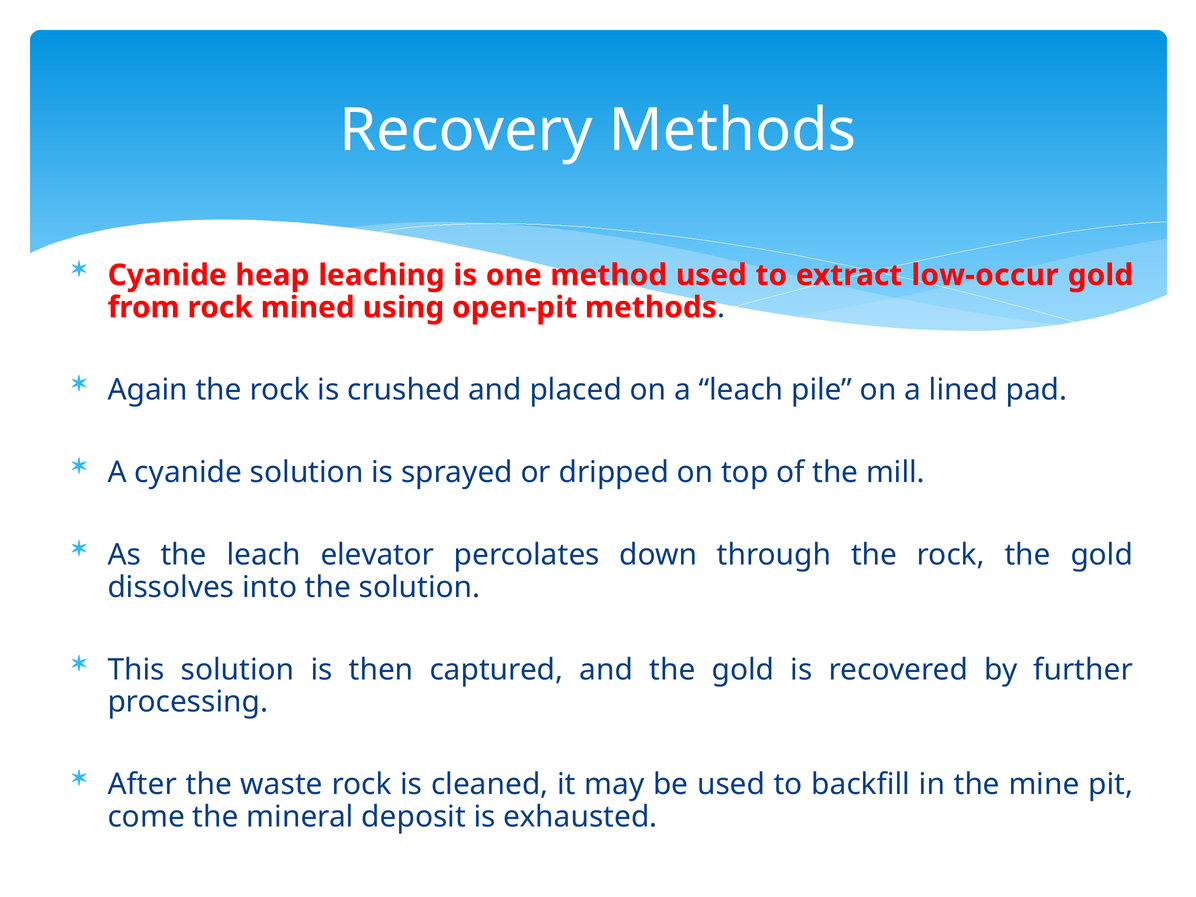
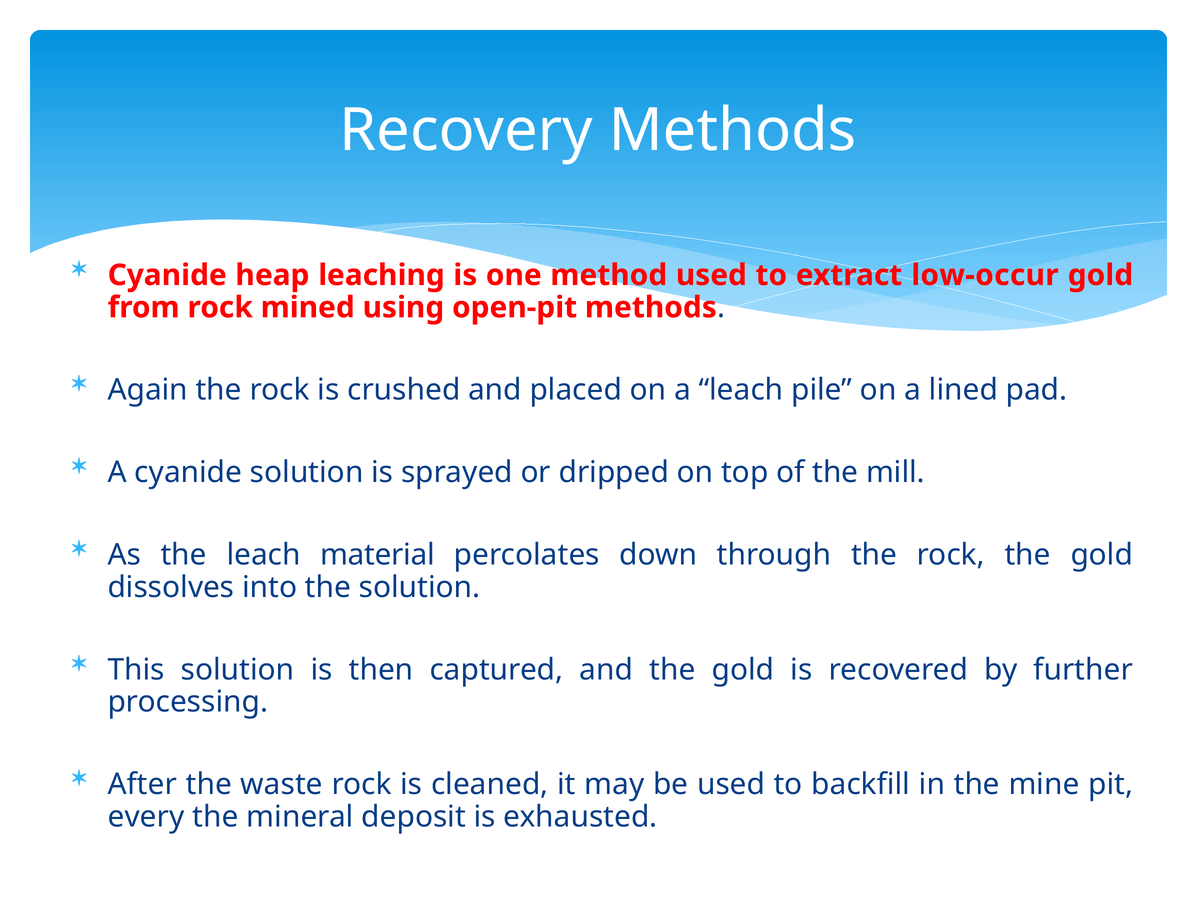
elevator: elevator -> material (377, 555)
come: come -> every (146, 817)
